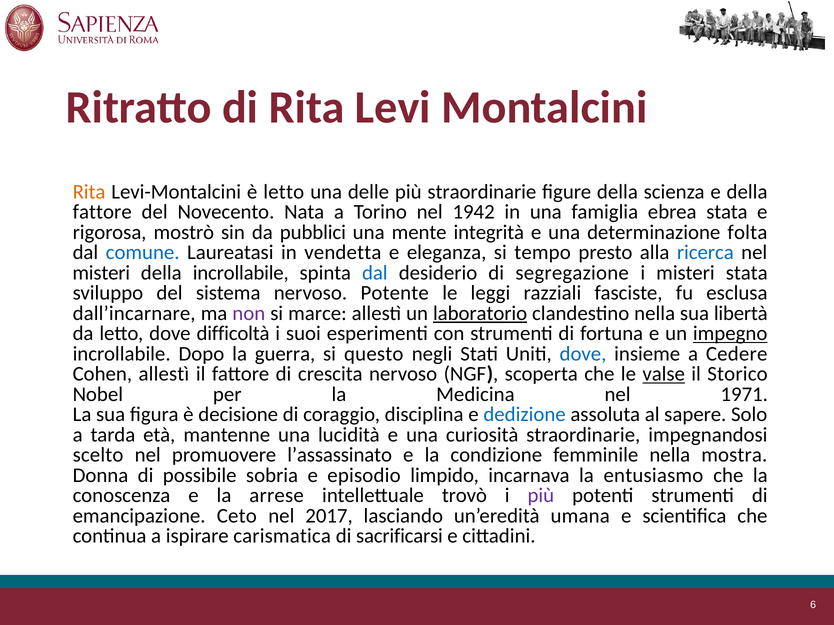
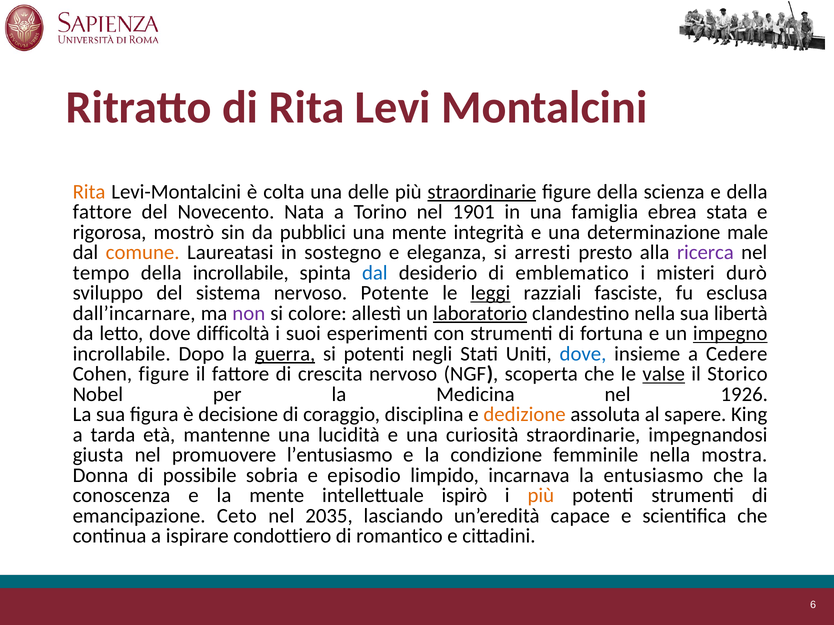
è letto: letto -> colta (284, 192)
straordinarie underline: none -> present (482, 192)
1942: 1942 -> 1901 (474, 212)
folta: folta -> male (748, 232)
comune colour: blue -> orange (143, 253)
vendetta: vendetta -> sostegno (343, 253)
tempo: tempo -> arresti (542, 253)
ricerca colour: blue -> purple (705, 253)
misteri: misteri -> tempo (101, 273)
segregazione: segregazione -> emblematico (572, 273)
misteri stata: stata -> durò (747, 273)
leggi underline: none -> present (490, 293)
marce: marce -> colore (317, 313)
guerra underline: none -> present (285, 354)
si questo: questo -> potenti (374, 354)
Cohen allestì: allestì -> figure (164, 374)
1971: 1971 -> 1926 (744, 395)
dedizione colour: blue -> orange (525, 415)
Solo: Solo -> King (749, 415)
scelto: scelto -> giusta (98, 455)
l’assassinato: l’assassinato -> l’entusiasmo (340, 455)
la arrese: arrese -> mente (277, 496)
trovò: trovò -> ispirò (464, 496)
più colour: purple -> orange (541, 496)
2017: 2017 -> 2035 (329, 516)
umana: umana -> capace (580, 516)
carismatica: carismatica -> condottiero (282, 536)
sacrificarsi: sacrificarsi -> romantico (399, 536)
